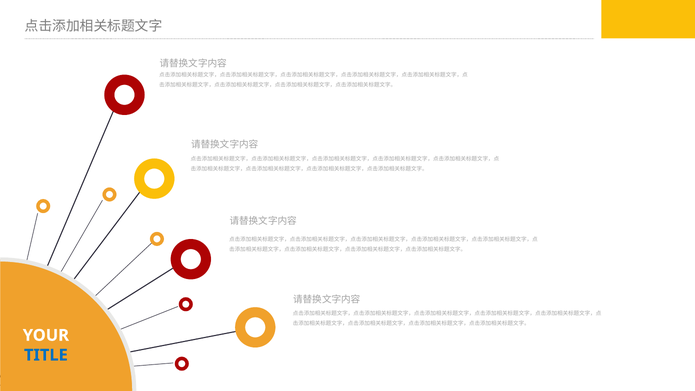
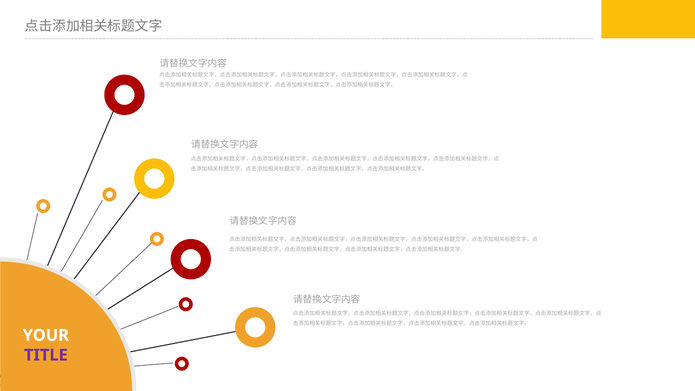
TITLE colour: blue -> purple (46, 355)
